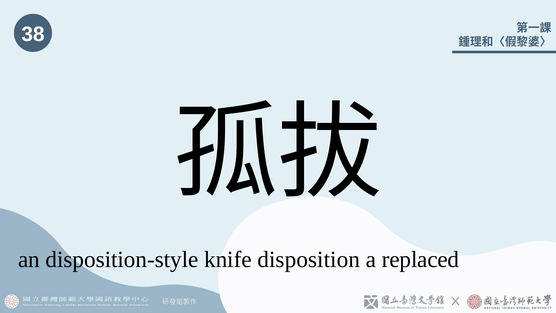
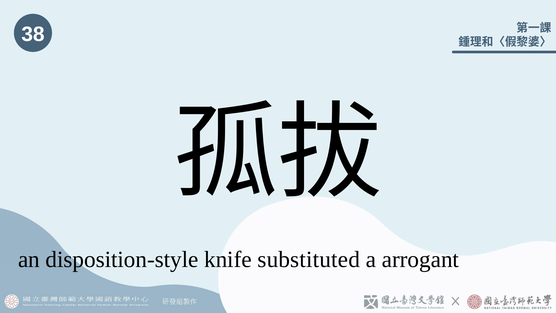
disposition: disposition -> substituted (309, 259)
replaced: replaced -> arrogant (420, 259)
